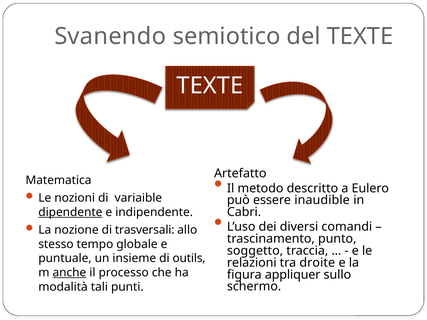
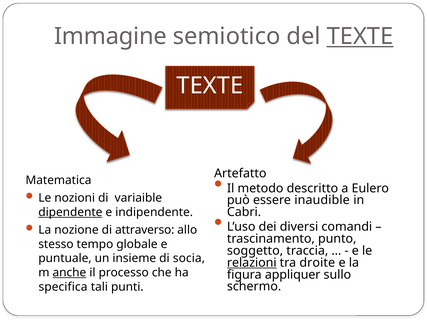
Svanendo: Svanendo -> Immagine (110, 37)
TEXTE underline: none -> present (360, 37)
trasversali: trasversali -> attraverso (145, 230)
outils: outils -> socia (189, 259)
relazioni underline: none -> present (252, 263)
modalità: modalità -> specifica (63, 287)
